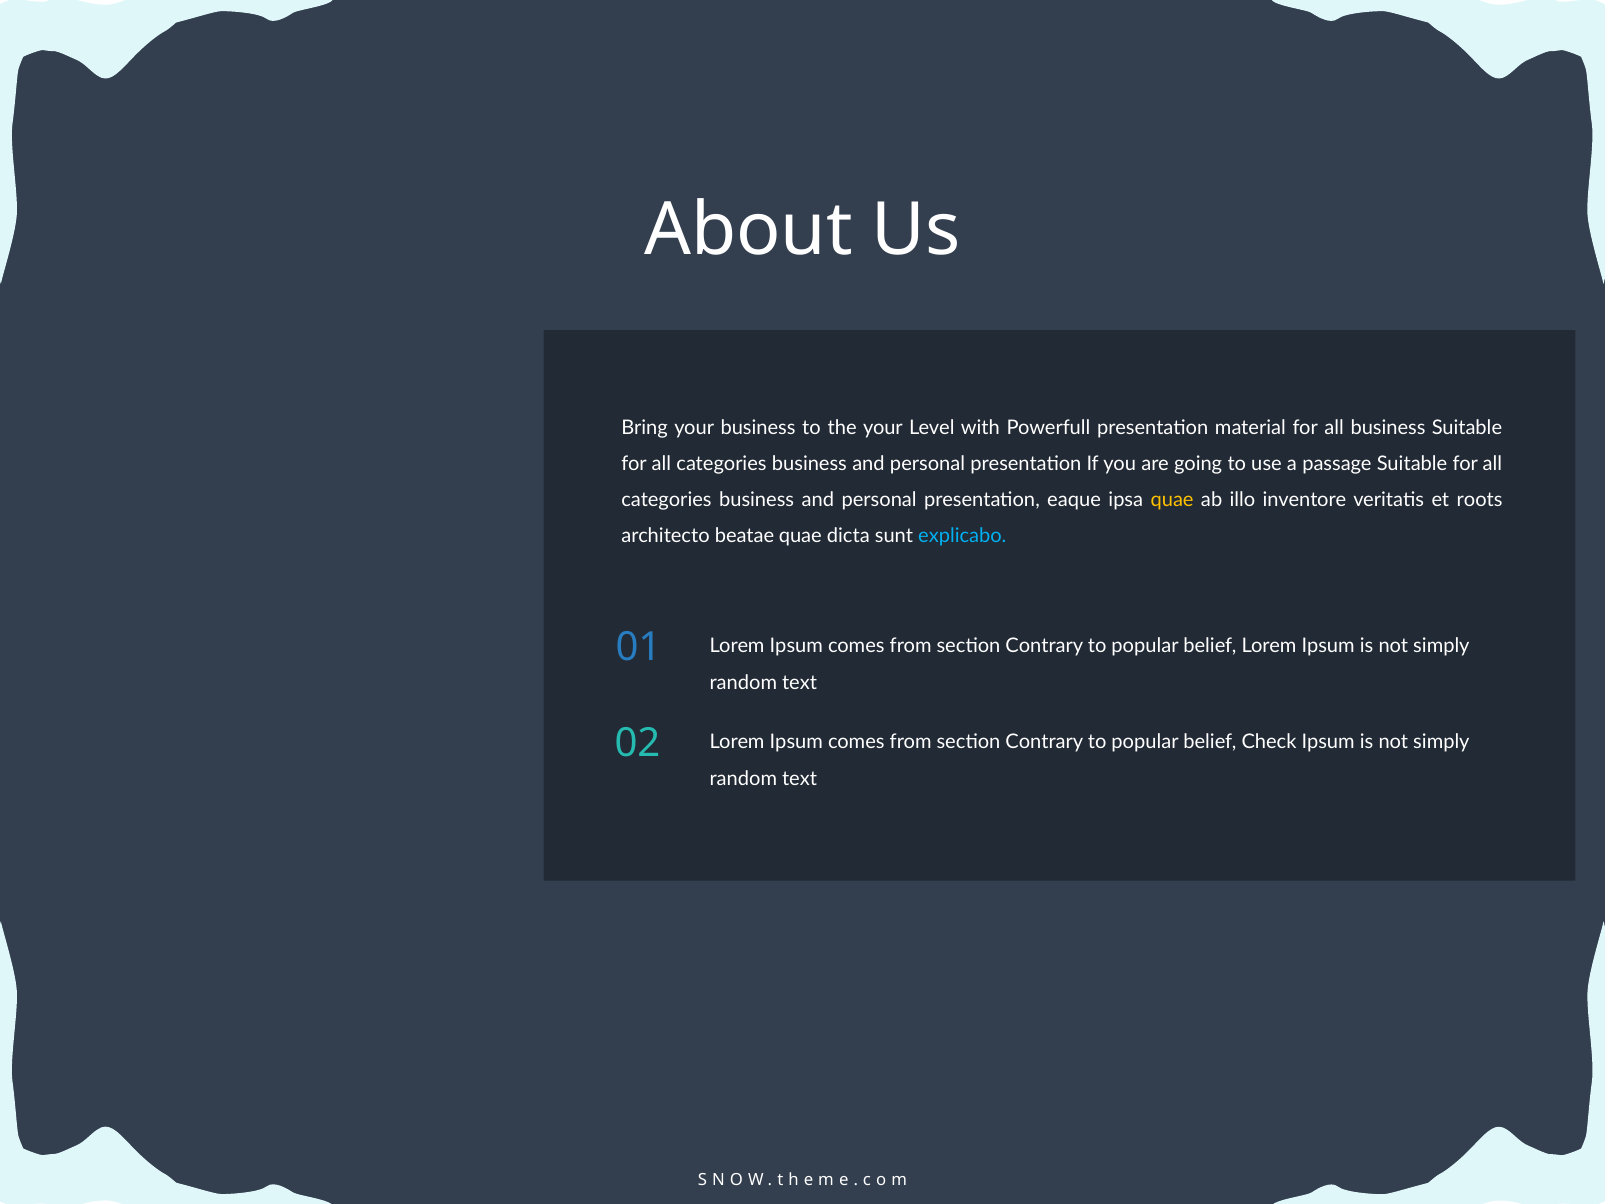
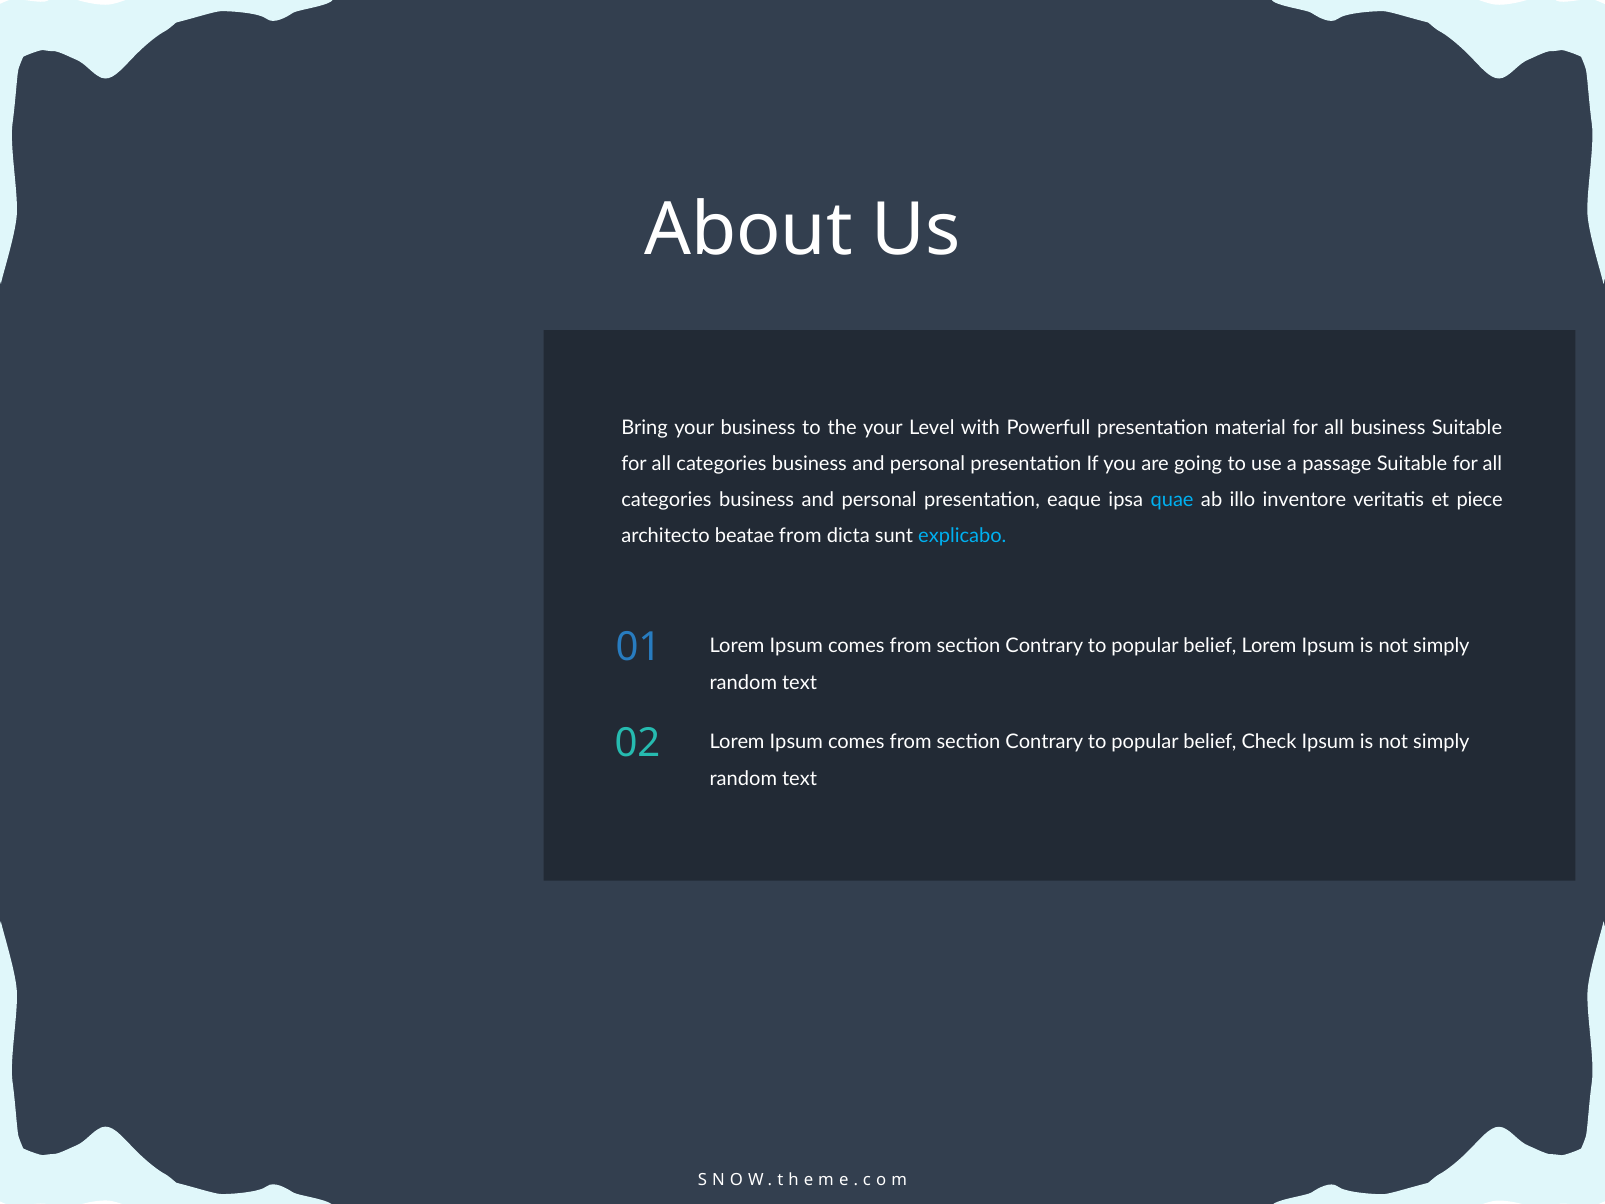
quae colour: yellow -> light blue (1172, 500)
roots: roots -> piece (1480, 500)
beatae quae: quae -> from (800, 536)
